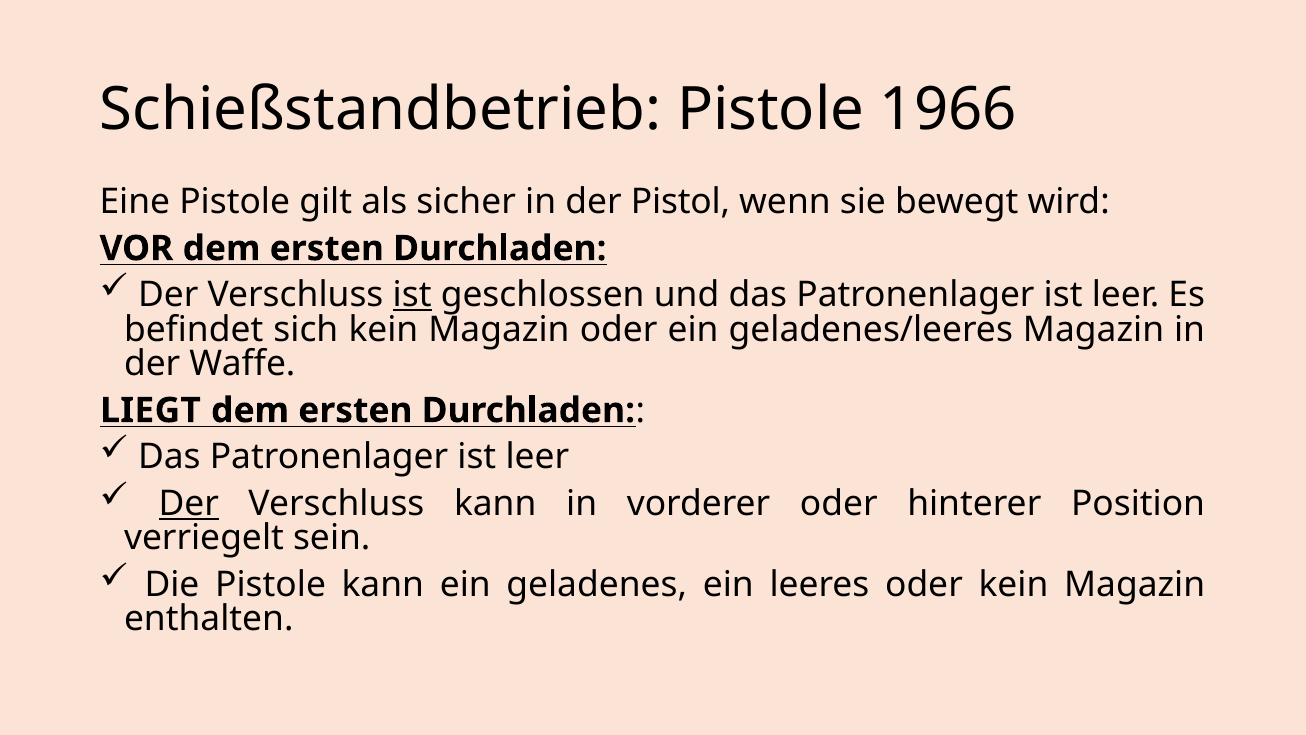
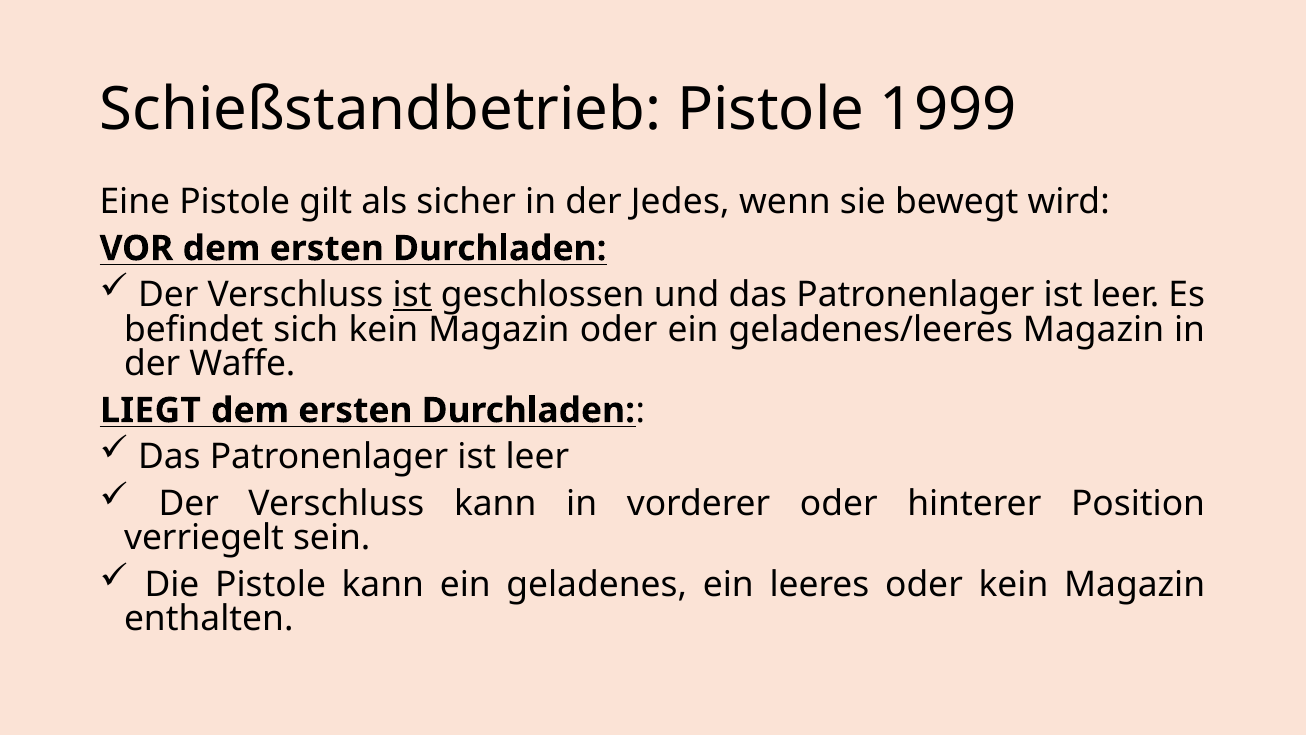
1966: 1966 -> 1999 (948, 110)
Pistol: Pistol -> Jedes (680, 202)
Der underline: present -> none (189, 503)
